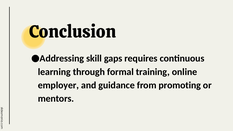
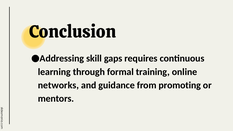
employer: employer -> networks (58, 85)
